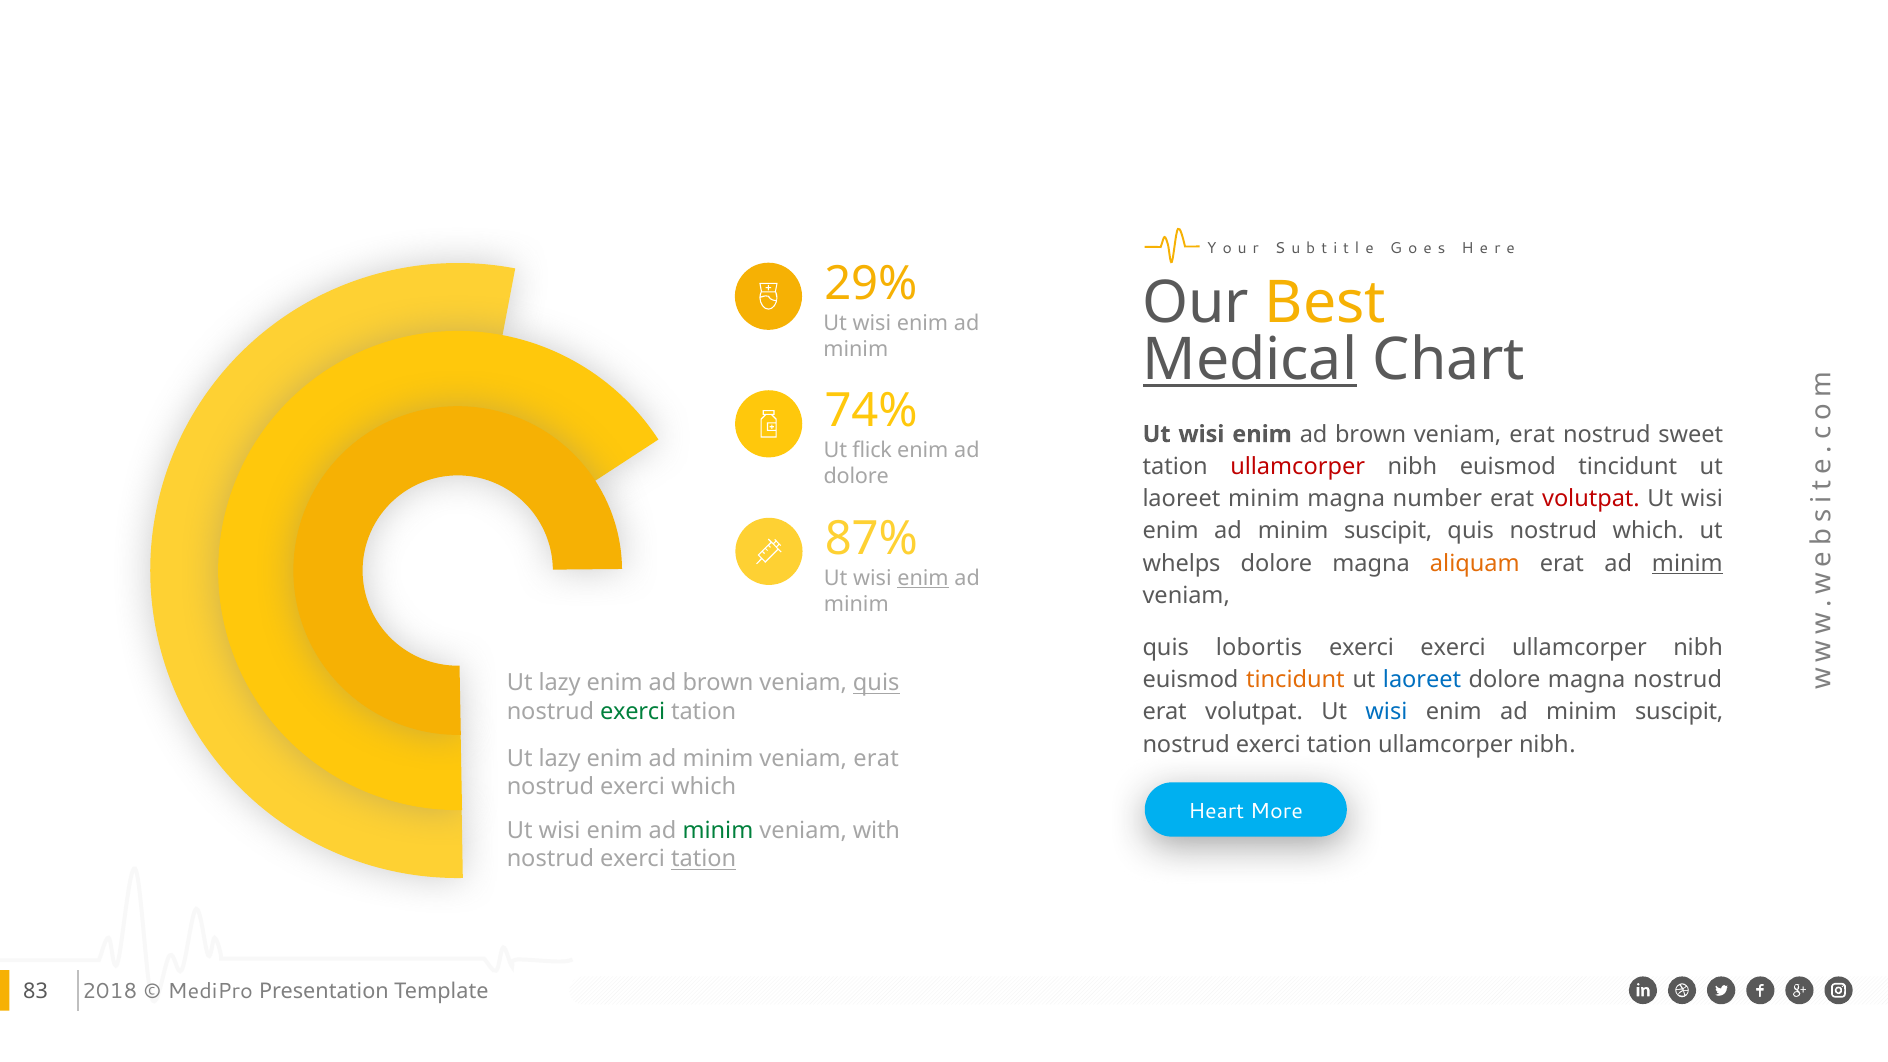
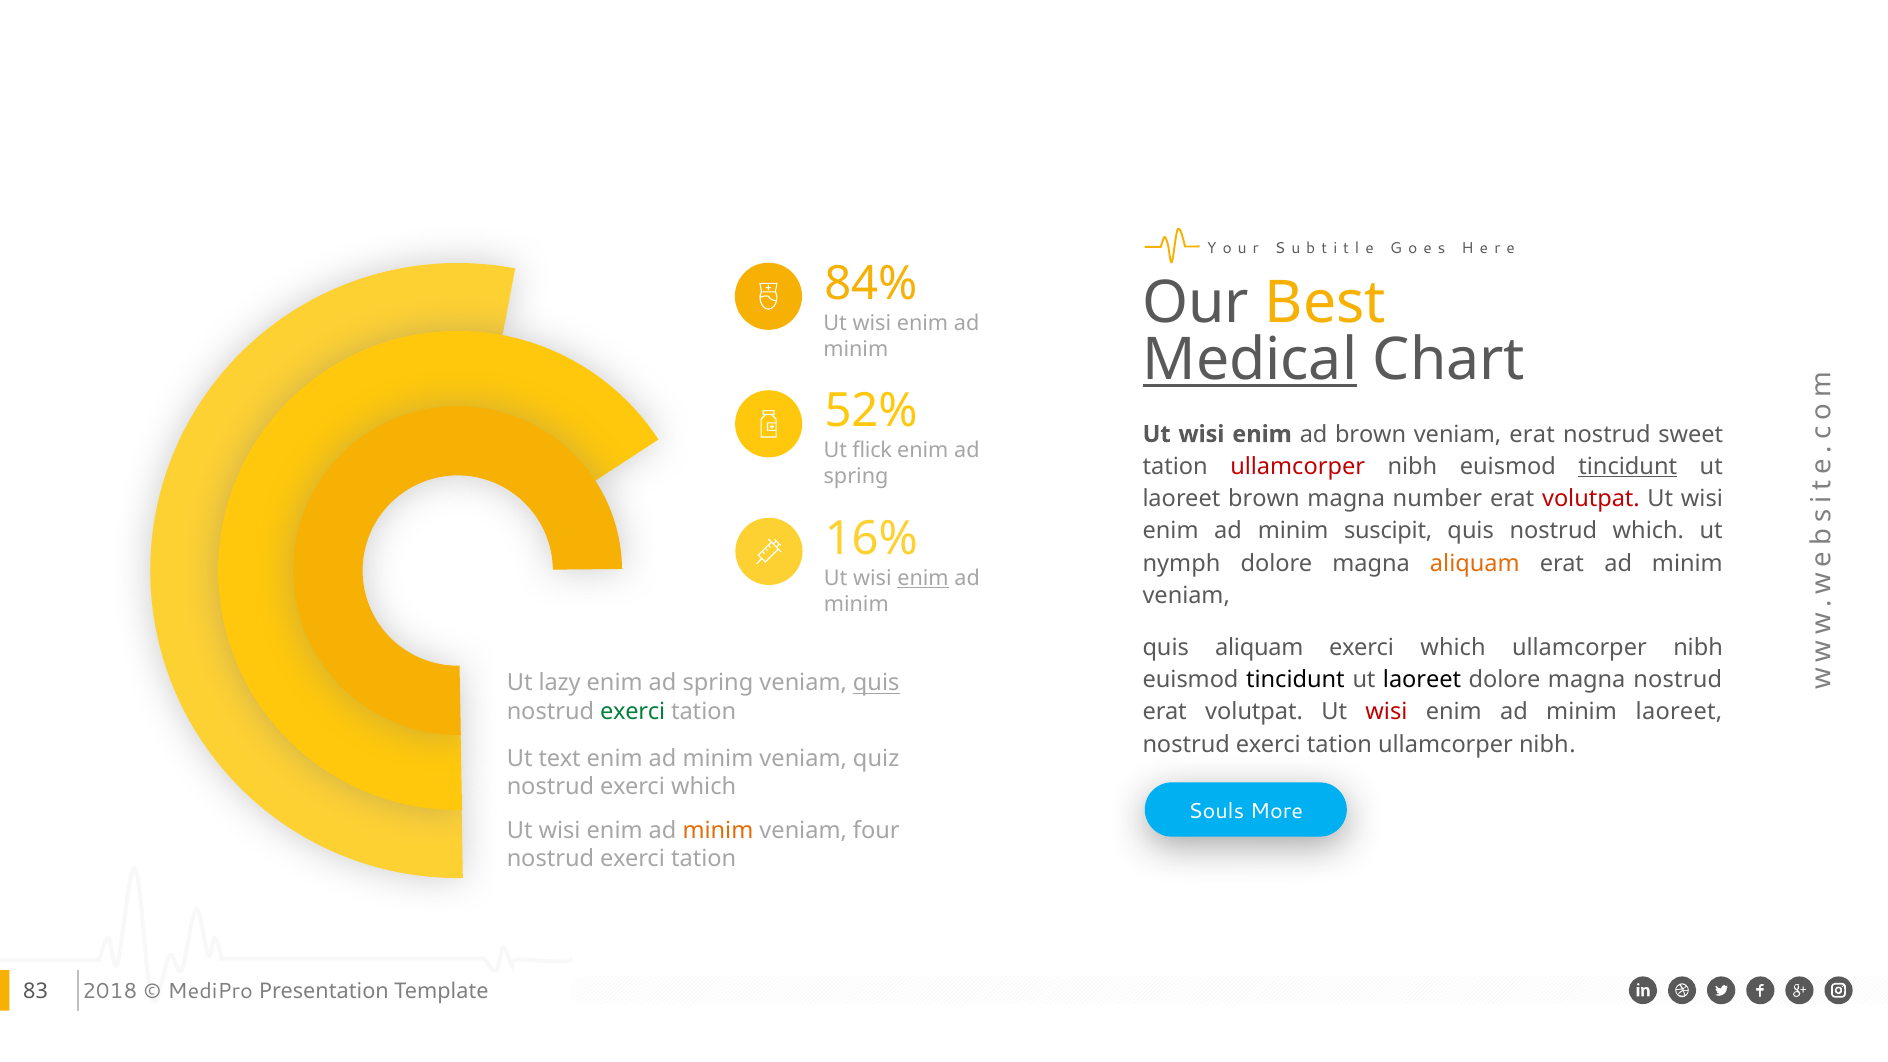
29%: 29% -> 84% (871, 284)
74%: 74% -> 52% (871, 411)
tincidunt underline: none -> present (1628, 467)
dolore: dolore -> spring (856, 476)
laoreet minim: minim -> brown (1264, 499)
87%: 87% -> 16% (871, 539)
whelps: whelps -> nymph (1182, 563)
minim underline: present -> none (1687, 563)
quis lobortis: lobortis -> aliquam (1259, 648)
exerci: exerci -> which (1453, 648)
tincidunt colour: orange -> black (1295, 680)
laoreet colour: blue -> black (1422, 680)
brown: brown -> spring (718, 683)
wisi colour: blue -> red (1386, 712)
suscipit: suscipit -> laoreet (1679, 712)
lazy: lazy -> text (560, 759)
minim veniam erat: erat -> quiz (876, 759)
Heart: Heart -> Souls (1216, 811)
minim colour: green -> orange (718, 831)
with: with -> four (876, 831)
tation underline: present -> none (704, 859)
